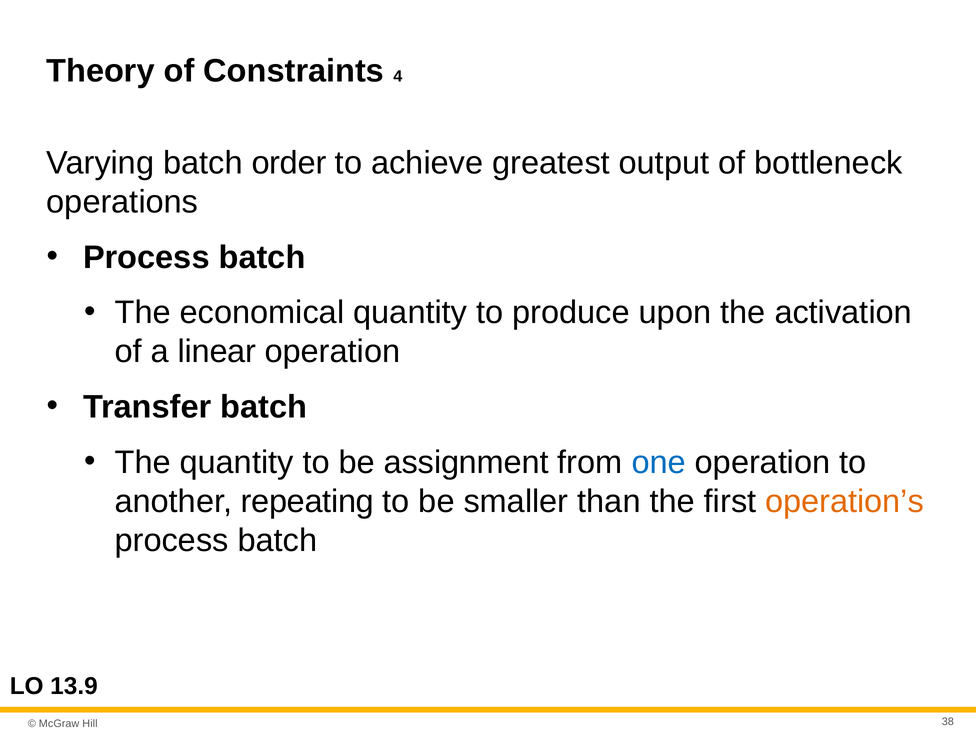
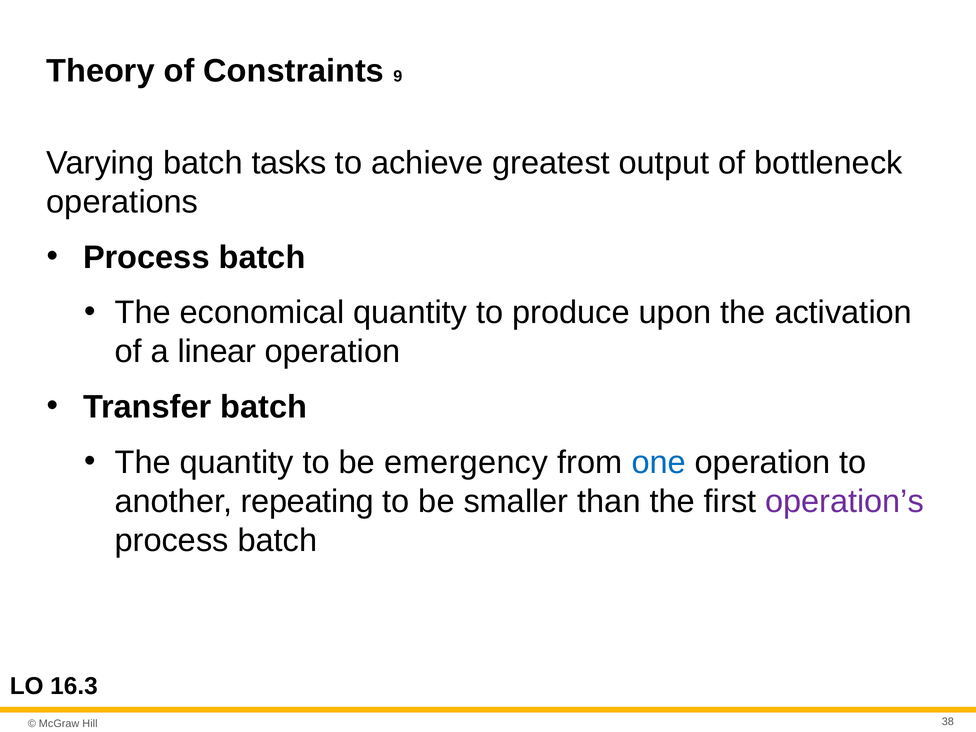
4: 4 -> 9 (398, 76)
order: order -> tasks (289, 163)
assignment: assignment -> emergency (466, 462)
operation’s colour: orange -> purple (845, 501)
13.9: 13.9 -> 16.3 (74, 686)
